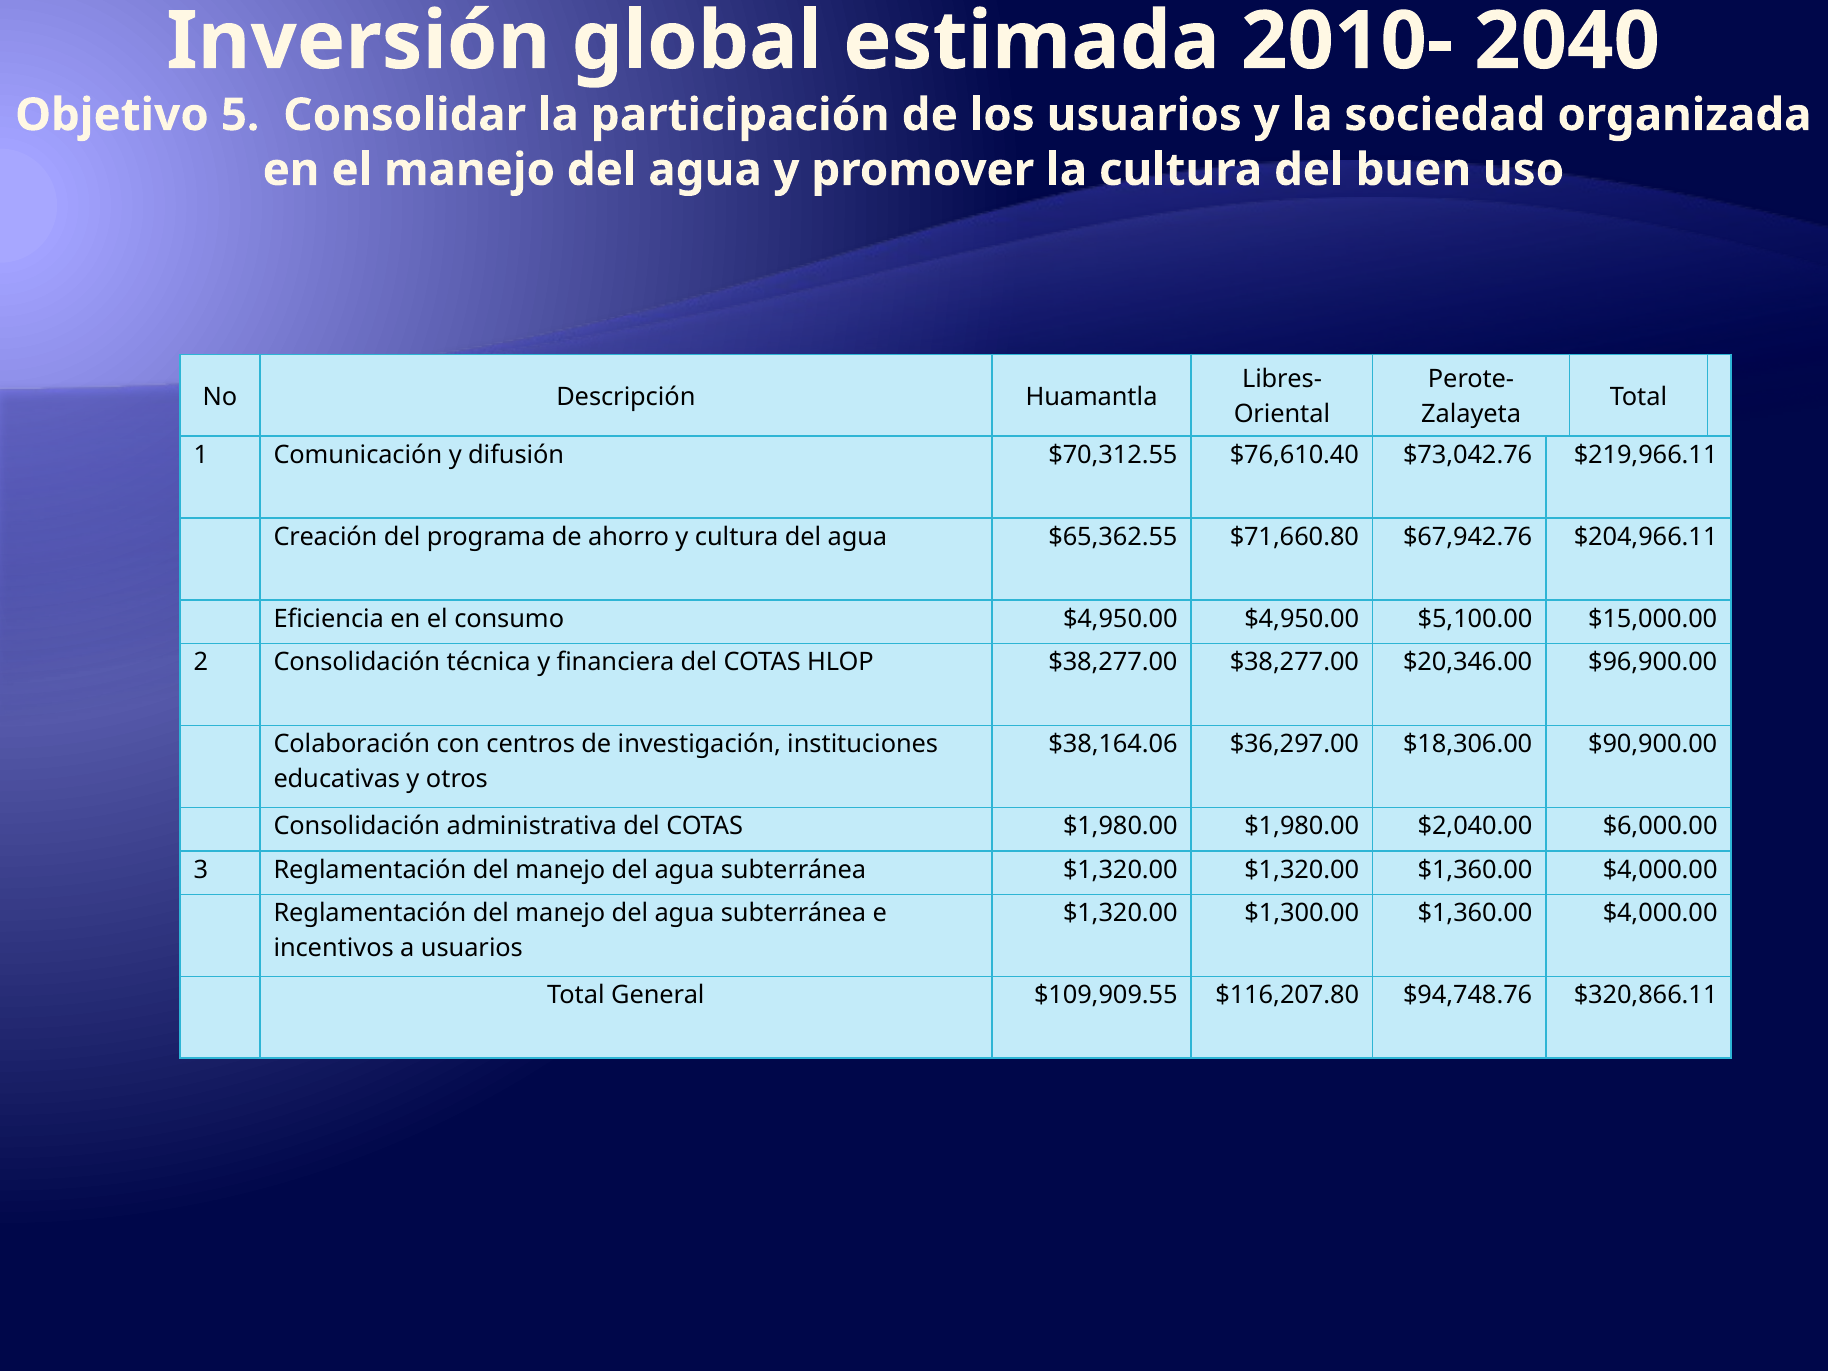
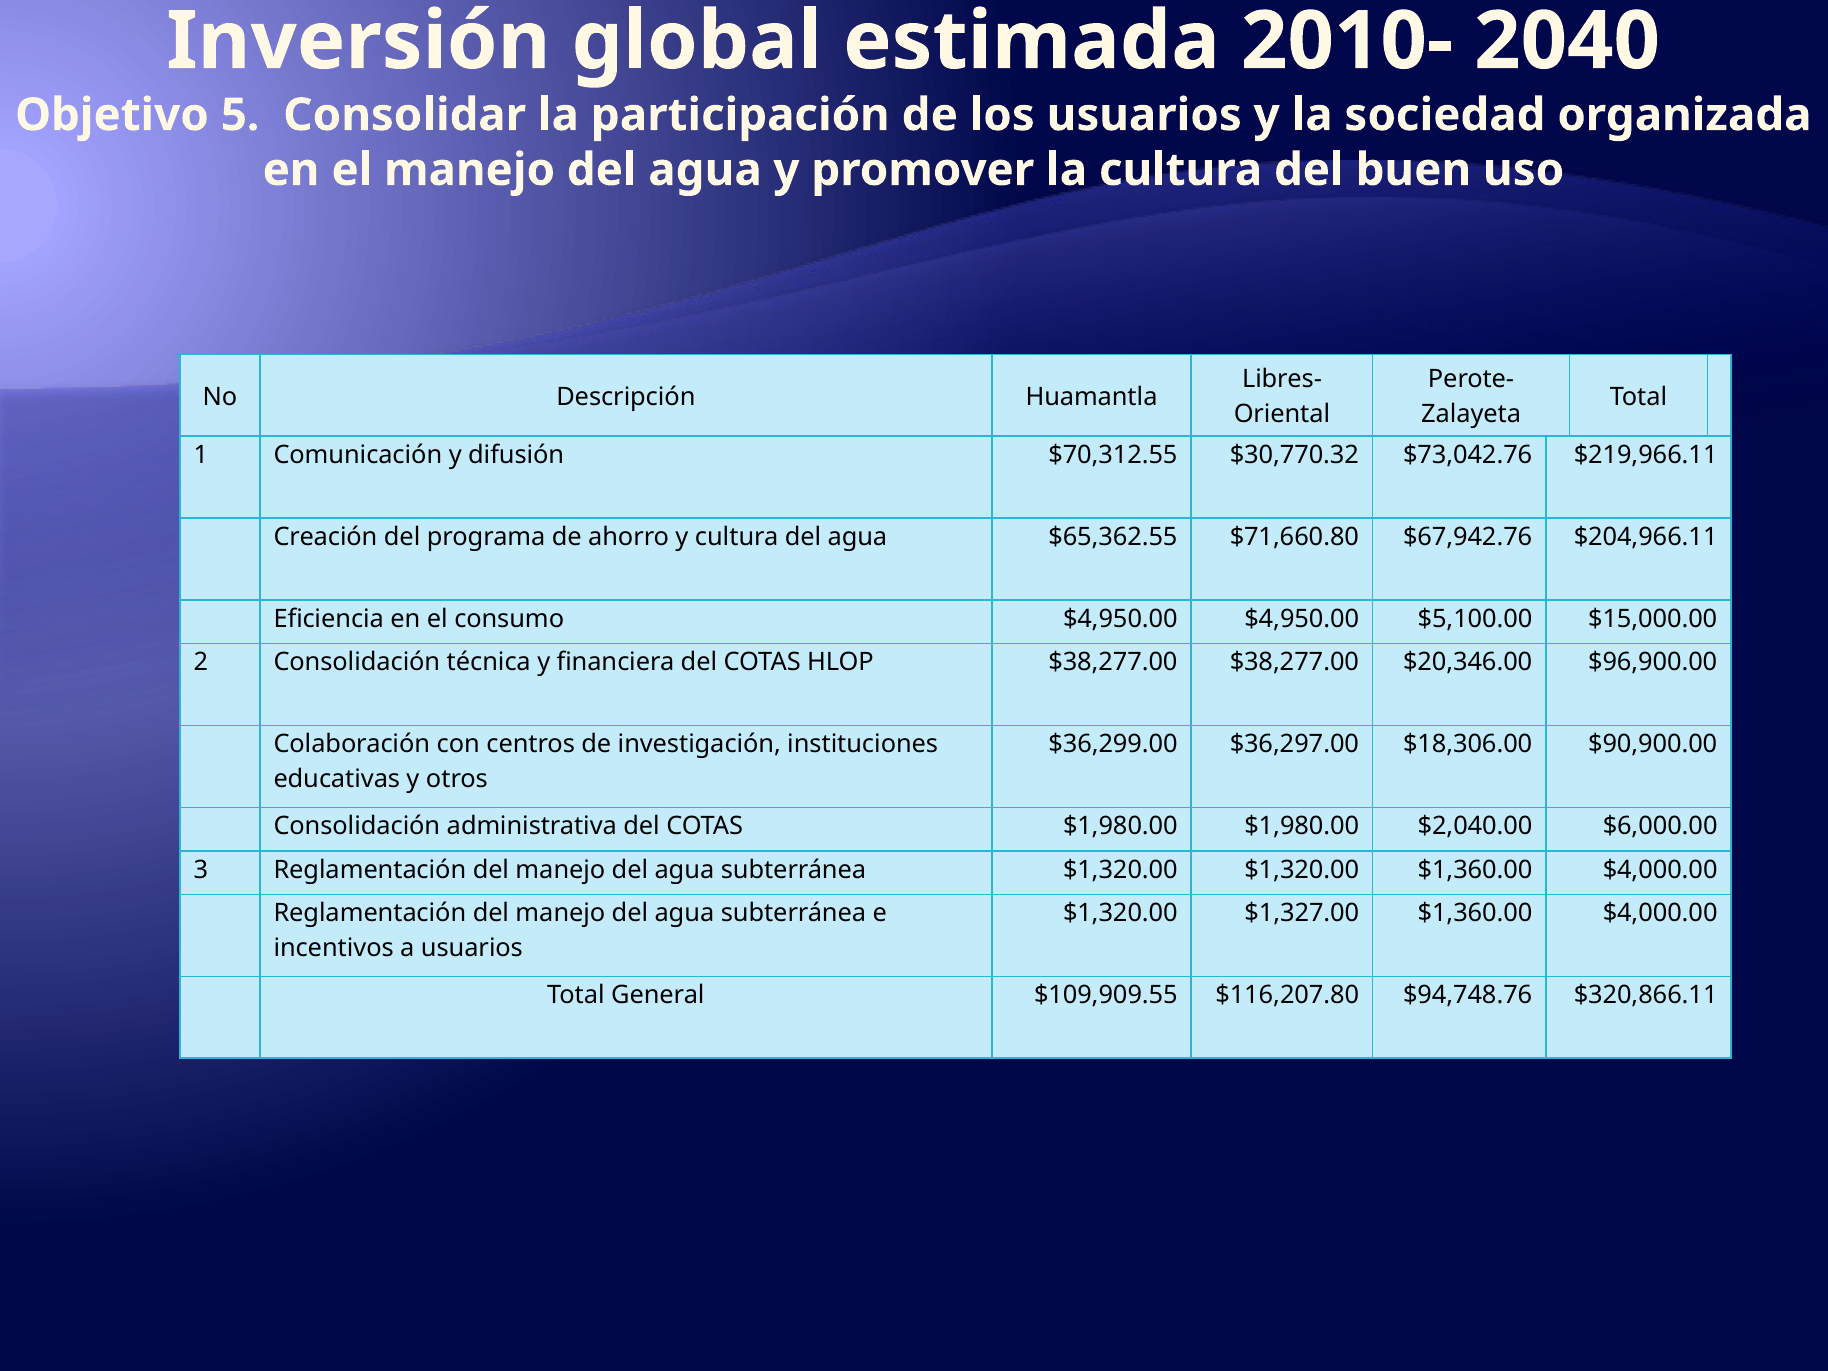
$76,610.40: $76,610.40 -> $30,770.32 (1294, 455)
$38,164.06: $38,164.06 -> $36,299.00 (1113, 744)
$1,300.00: $1,300.00 -> $1,327.00 (1302, 913)
